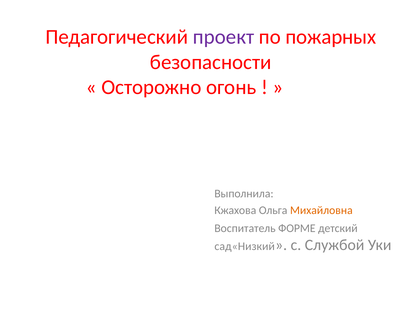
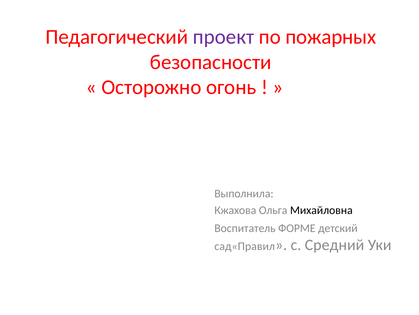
Михайловна colour: orange -> black (321, 210)
сад«Низкий: сад«Низкий -> сад«Правил (245, 246)
Службой: Службой -> Средний (334, 244)
